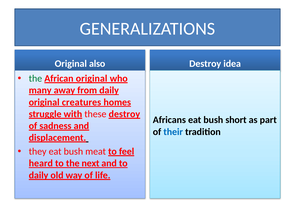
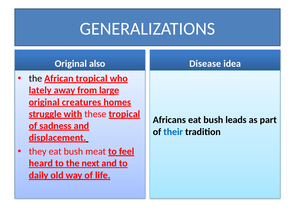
Destroy: Destroy -> Disease (205, 63)
the colour: green -> black (35, 78)
African original: original -> tropical (92, 78)
many: many -> lately (40, 90)
from daily: daily -> large (109, 90)
these destroy: destroy -> tropical (124, 114)
short: short -> leads (236, 120)
